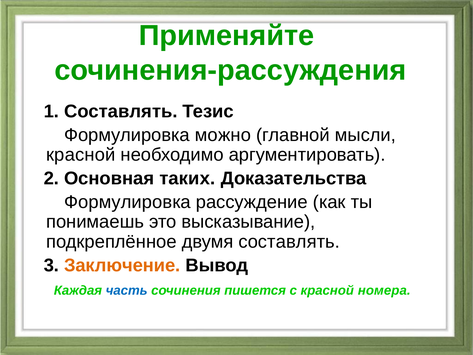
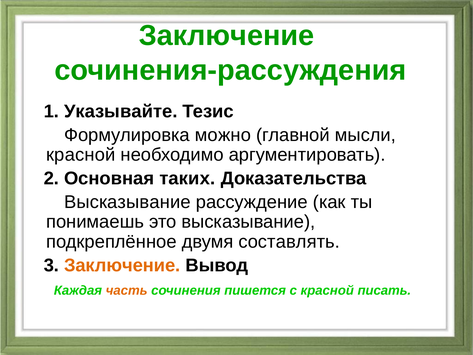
Применяйте: Применяйте -> Заключение (227, 36)
1 Составлять: Составлять -> Указывайте (121, 111)
Формулировка: Формулировка -> Высказывание (127, 202)
часть colour: blue -> orange (127, 290)
номера: номера -> писать (384, 290)
